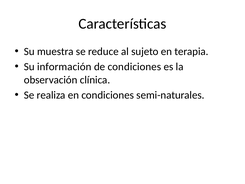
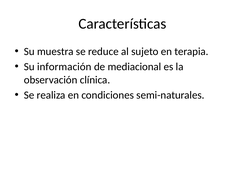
de condiciones: condiciones -> mediacional (134, 67)
